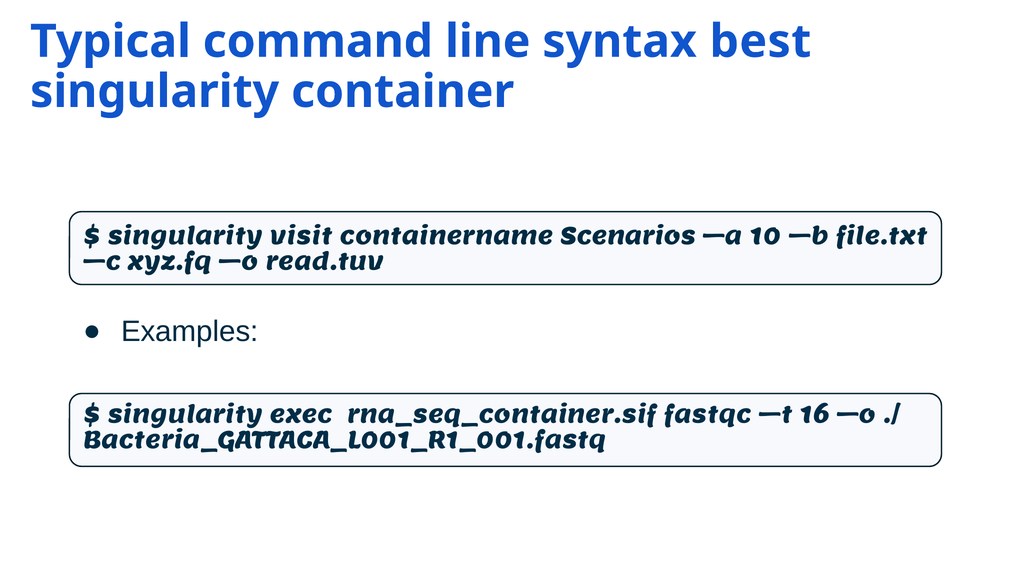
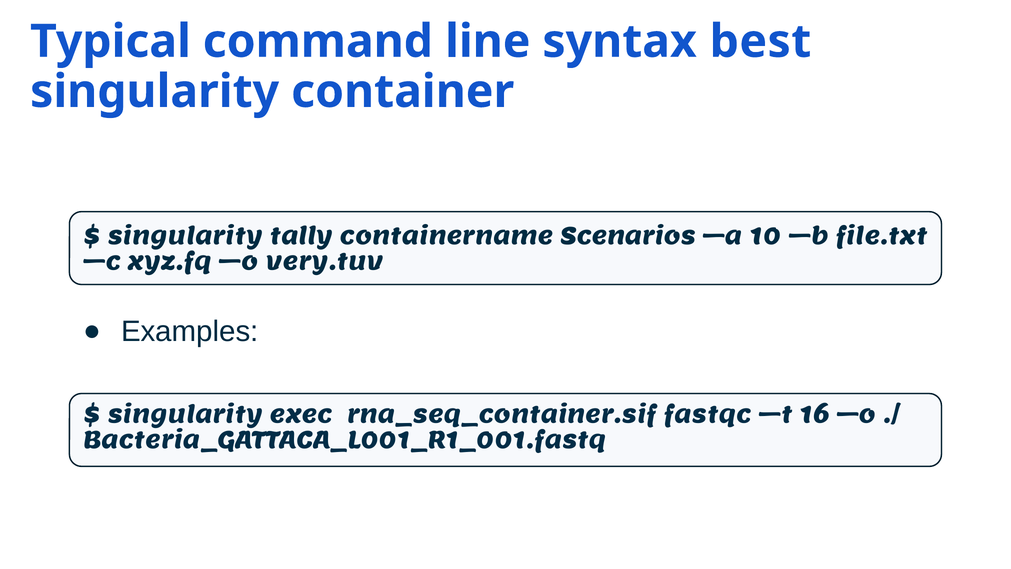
visit: visit -> tally (301, 236)
read.tuv: read.tuv -> very.tuv (325, 262)
